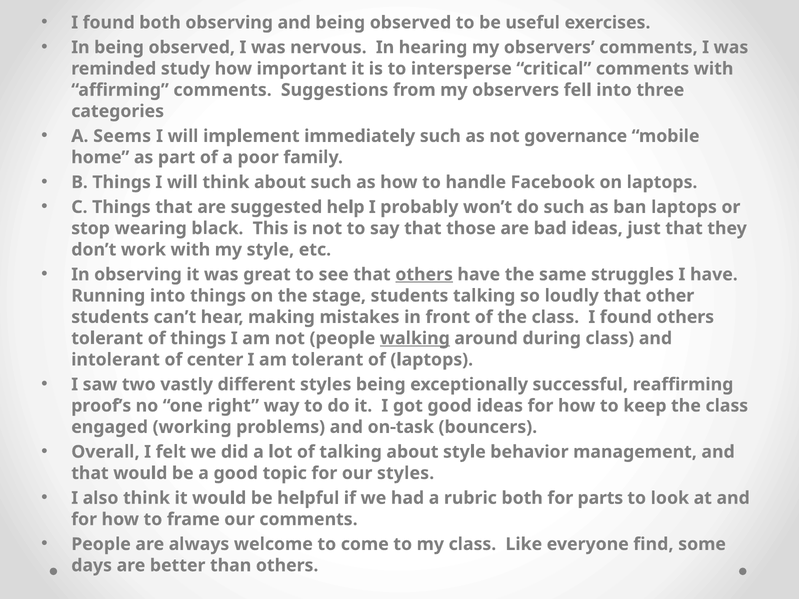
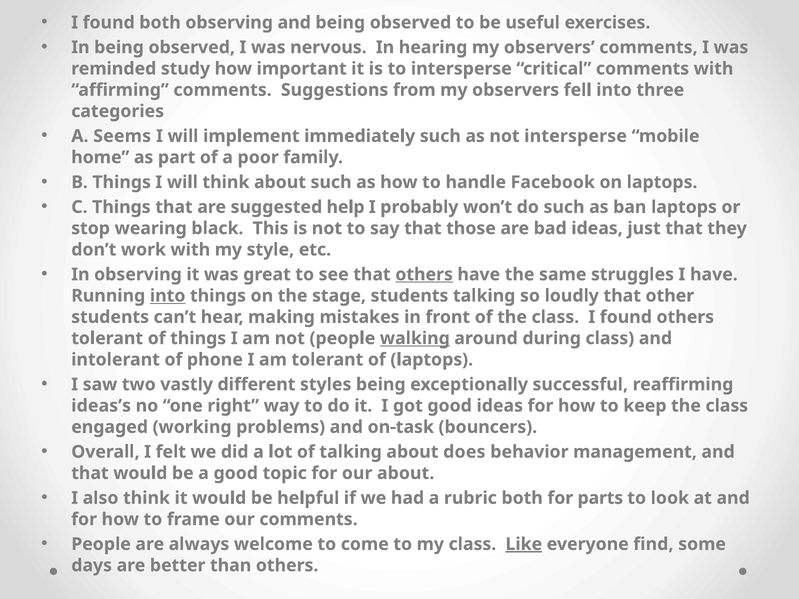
not governance: governance -> intersperse (576, 136)
into underline: none -> present (168, 296)
center: center -> phone (215, 360)
proof’s: proof’s -> ideas’s (101, 406)
about style: style -> does (464, 452)
our styles: styles -> about (406, 473)
Like underline: none -> present (524, 544)
